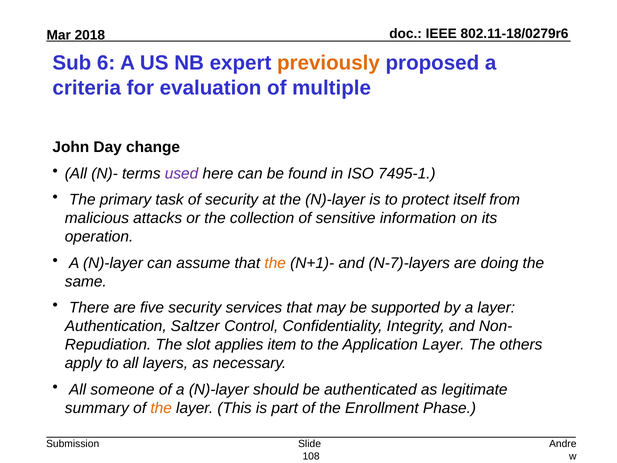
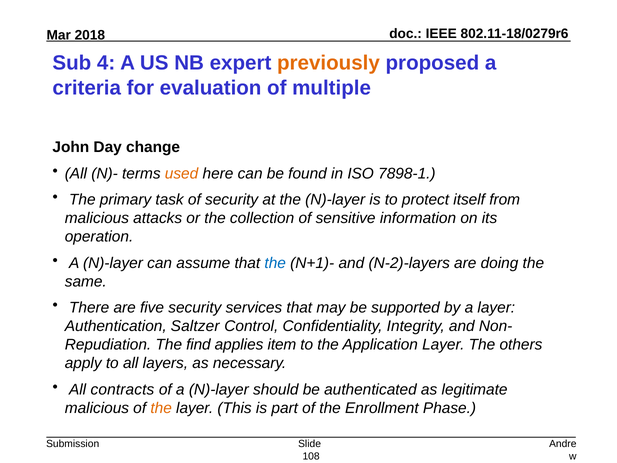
6: 6 -> 4 (106, 63)
used colour: purple -> orange (182, 173)
7495-1: 7495-1 -> 7898-1 (407, 173)
the colour: orange -> blue (275, 263)
N-7)-layers: N-7)-layers -> N-2)-layers (409, 263)
slot: slot -> find (198, 345)
someone: someone -> contracts (122, 389)
summary: summary -> malicious (97, 408)
